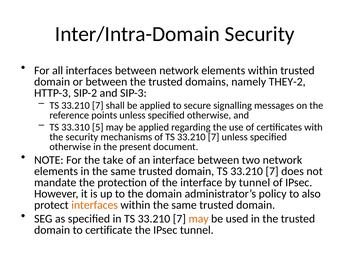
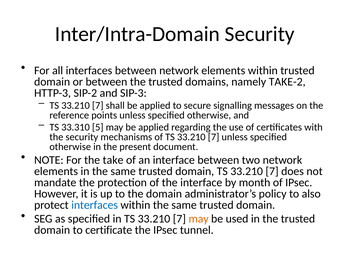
THEY-2: THEY-2 -> TAKE-2 (287, 82)
by tunnel: tunnel -> month (255, 182)
interfaces colour: orange -> blue (95, 205)
